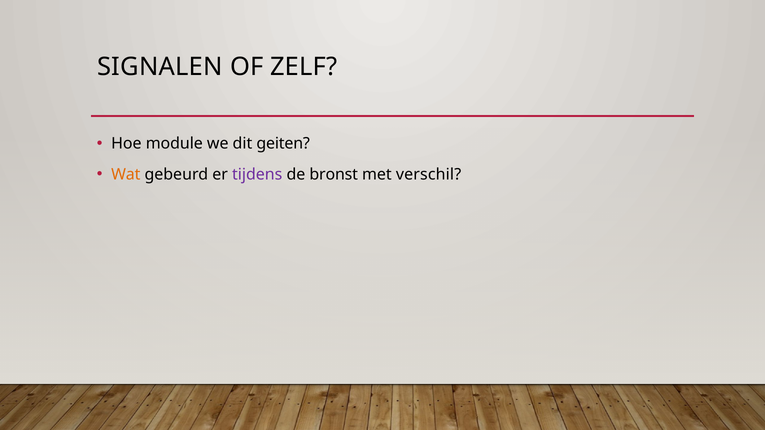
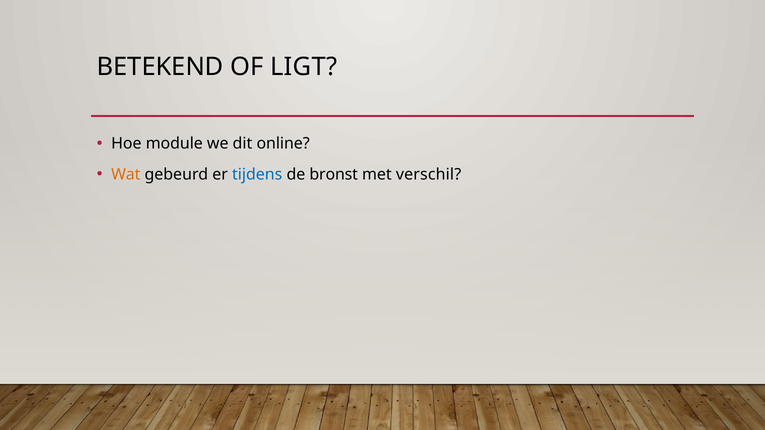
SIGNALEN: SIGNALEN -> BETEKEND (160, 67)
ZELF: ZELF -> LIGT (304, 67)
geiten: geiten -> online (283, 144)
tijdens colour: purple -> blue (257, 175)
